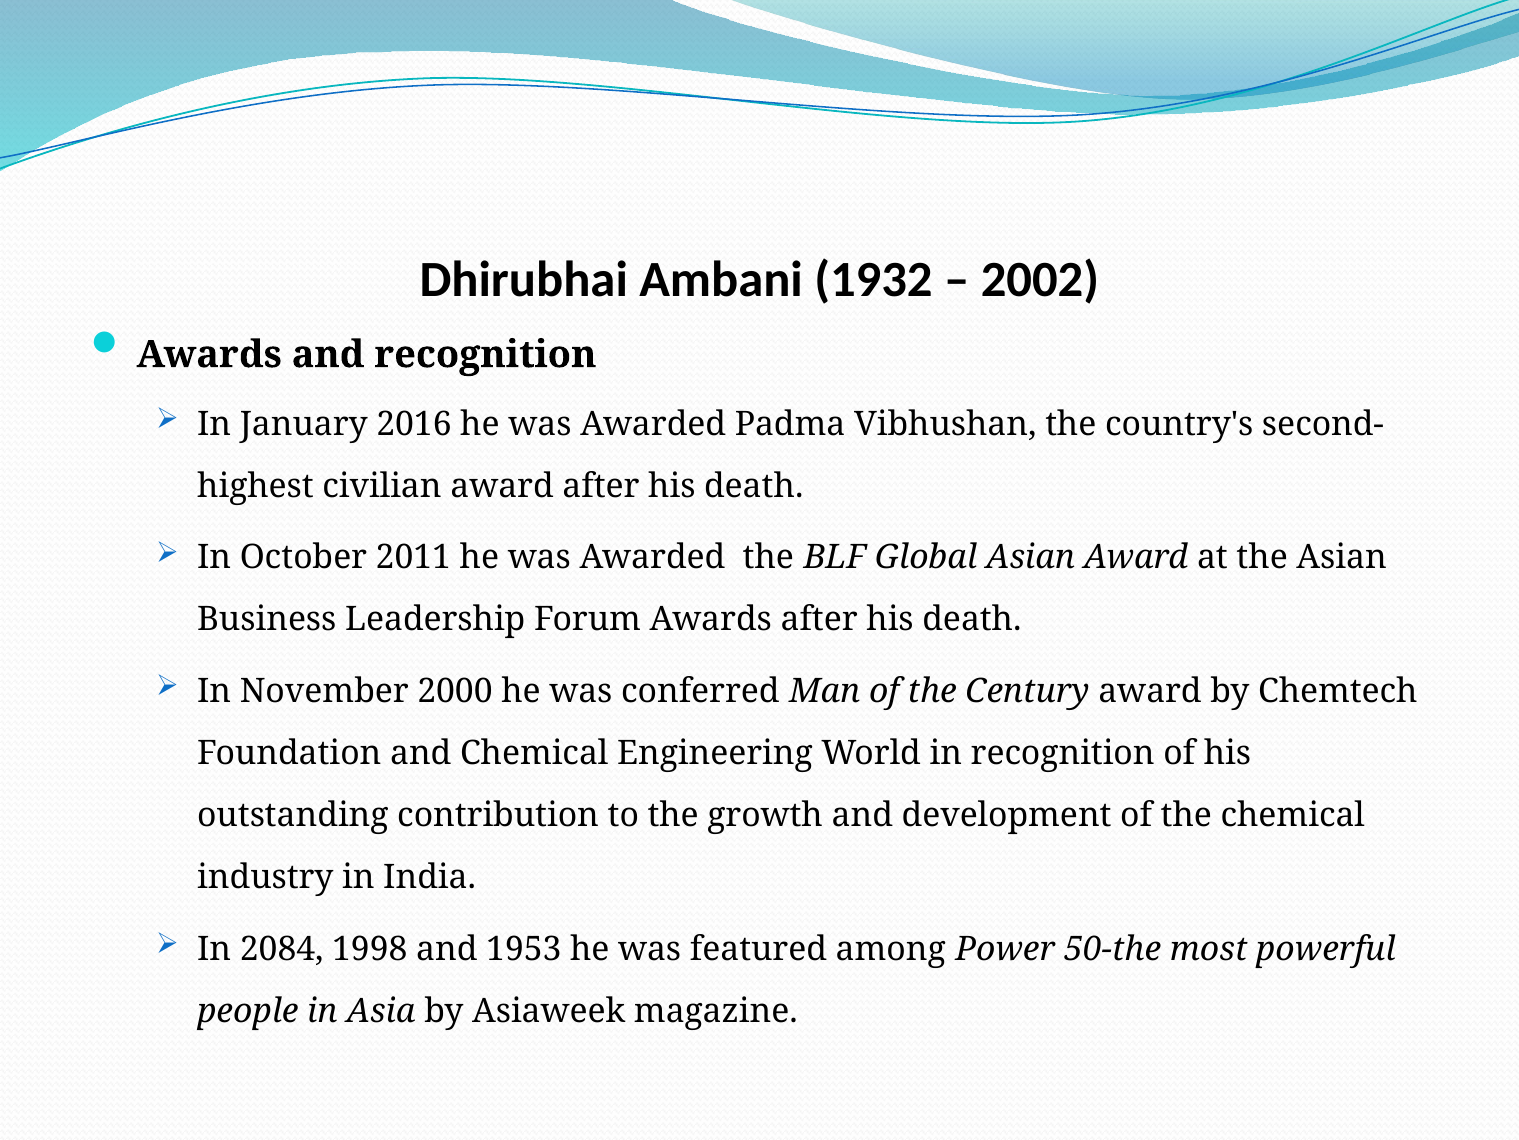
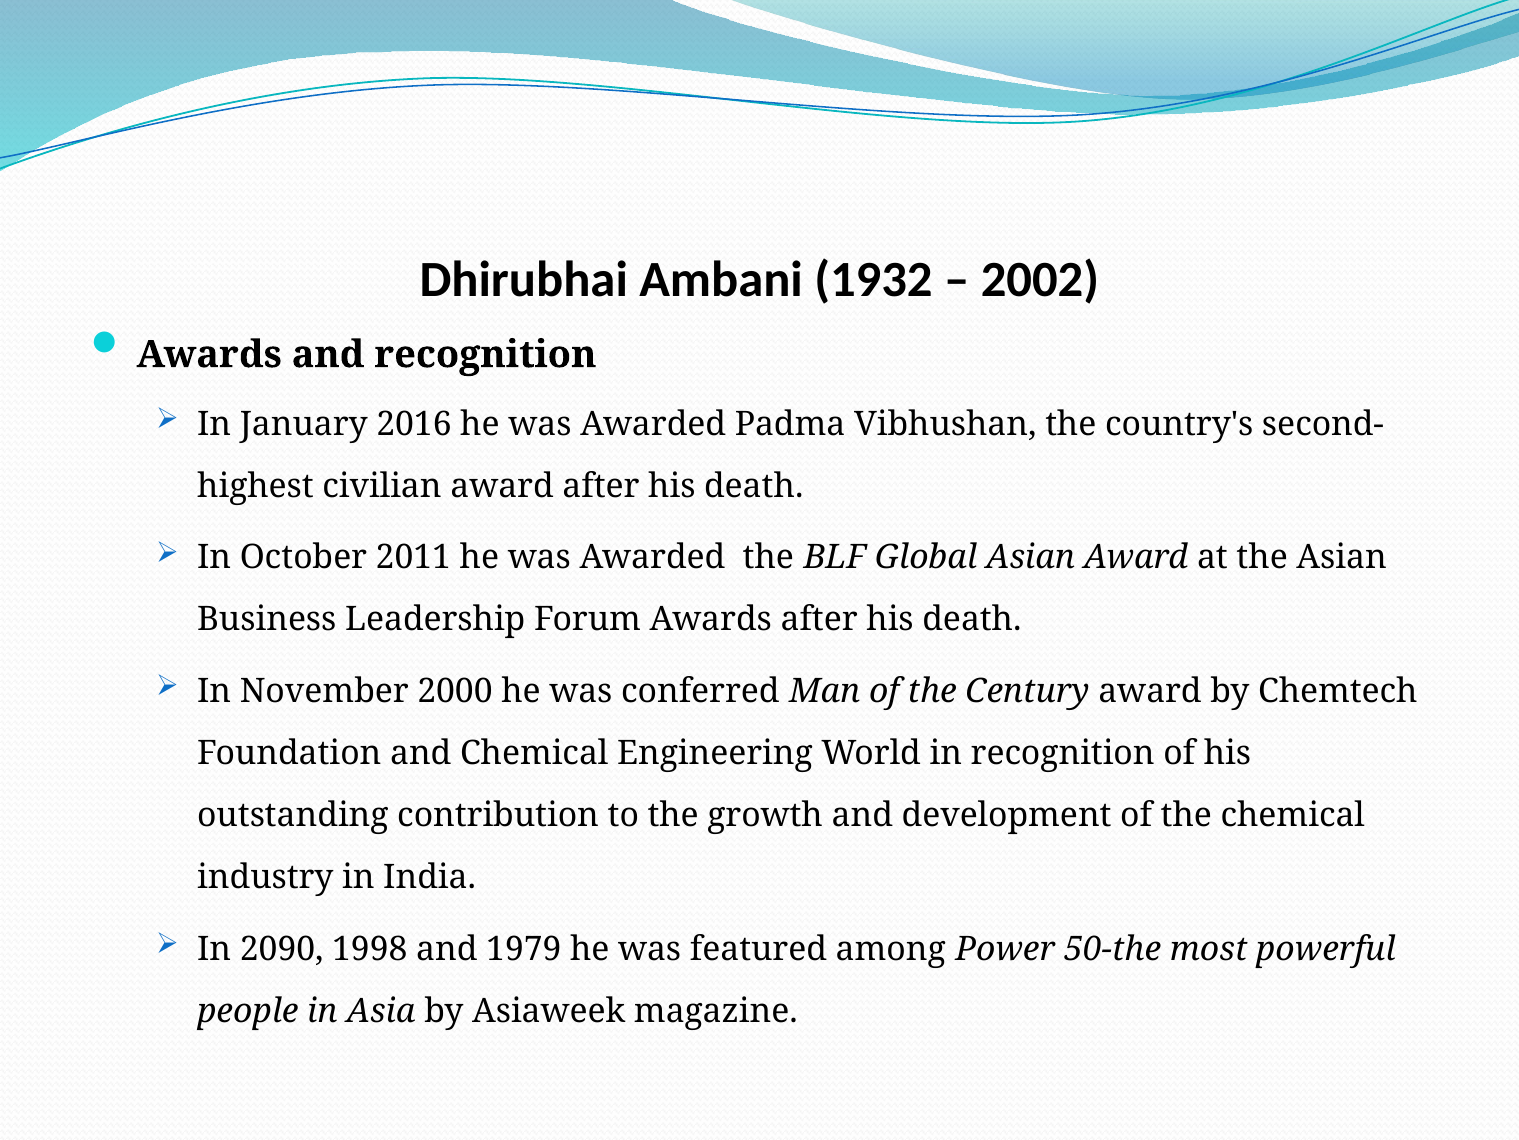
2084: 2084 -> 2090 (282, 948)
1953: 1953 -> 1979 (524, 948)
